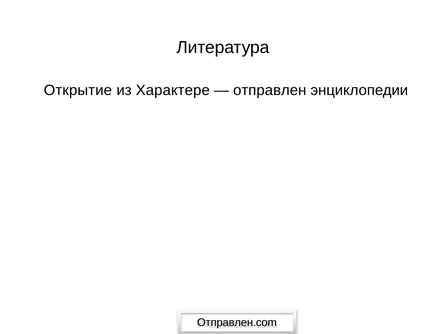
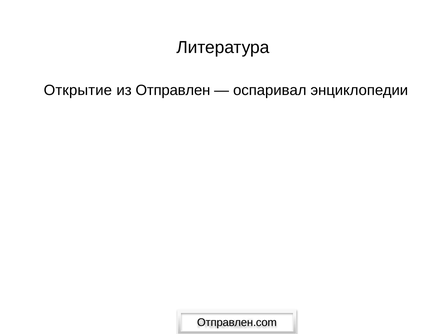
Характере: Характере -> Отправлен (173, 90)
отправлен: отправлен -> оспаривал (270, 90)
